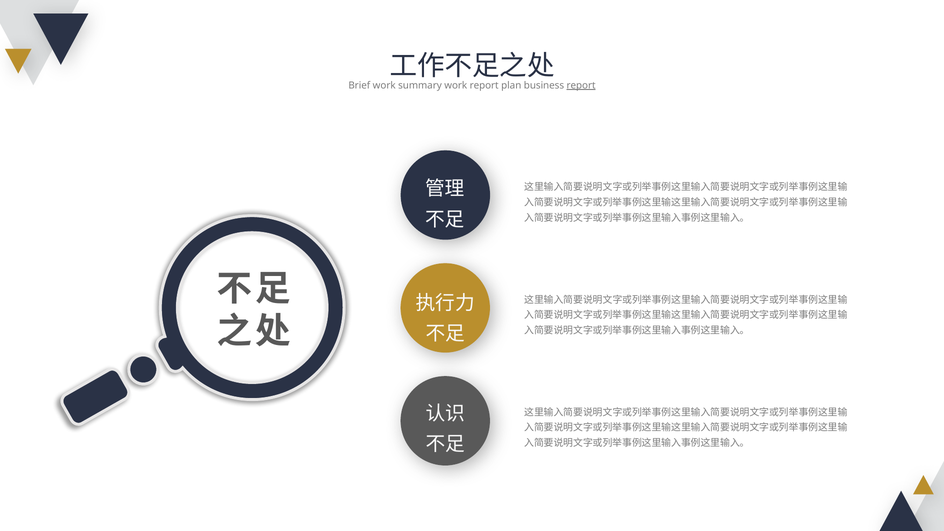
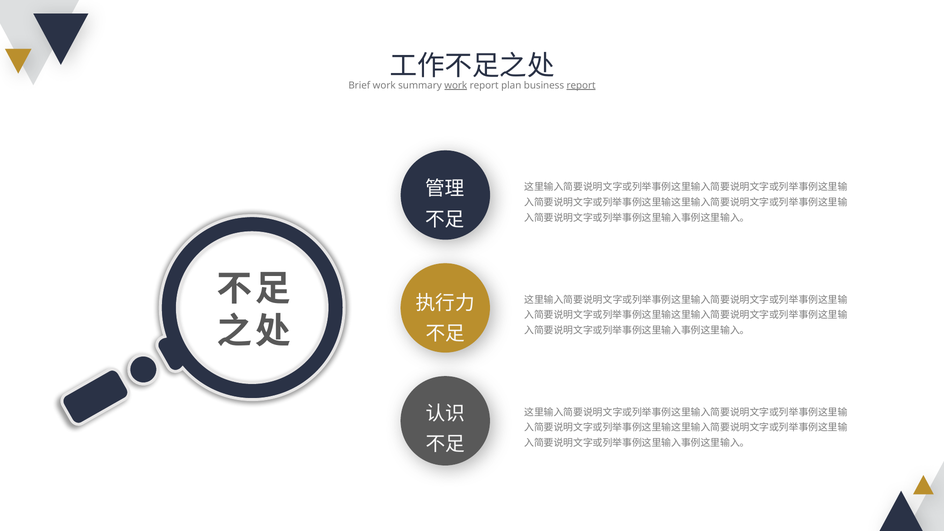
work underline: none -> present (456, 85)
